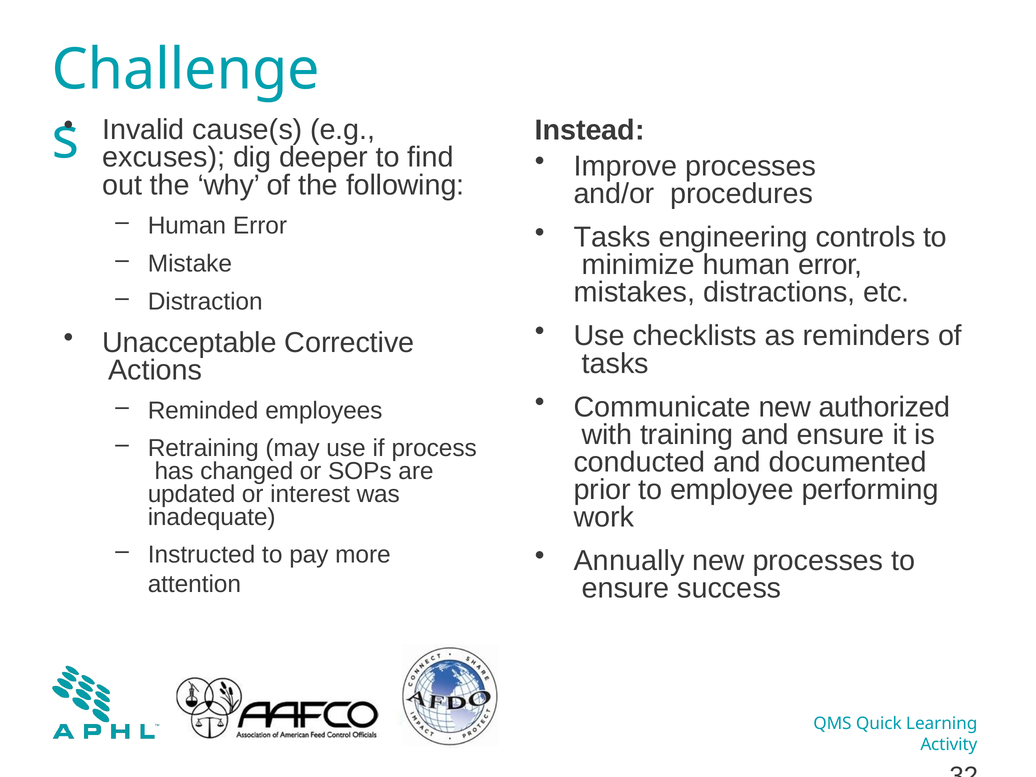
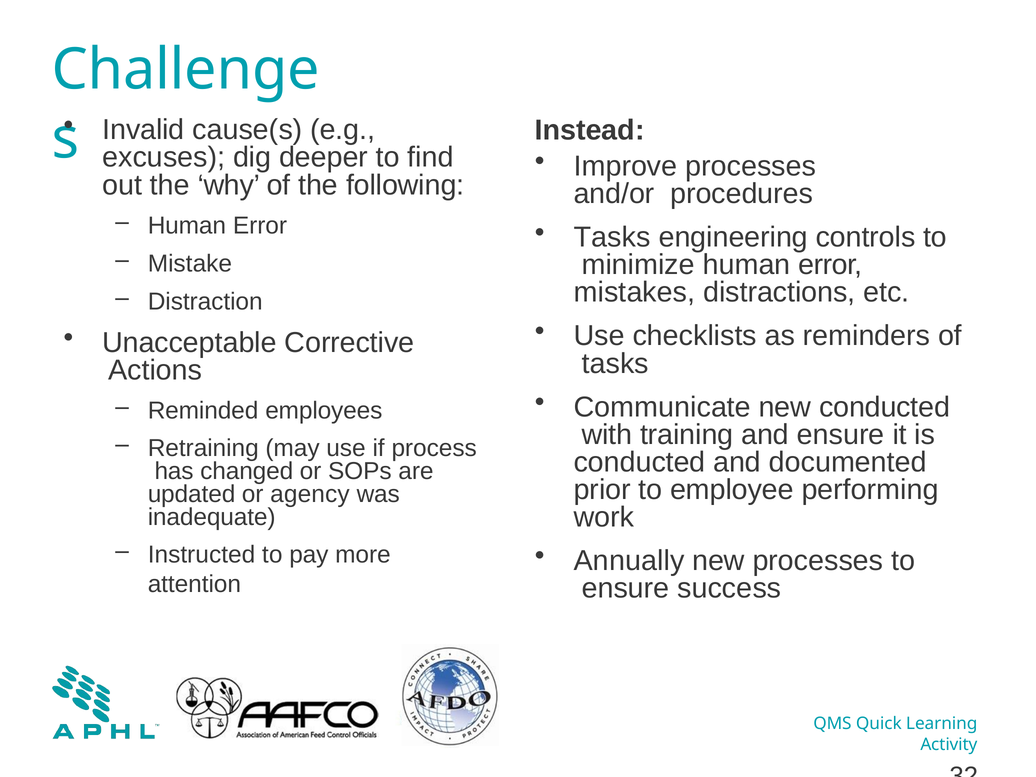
new authorized: authorized -> conducted (885, 407)
interest: interest -> agency (310, 494)
